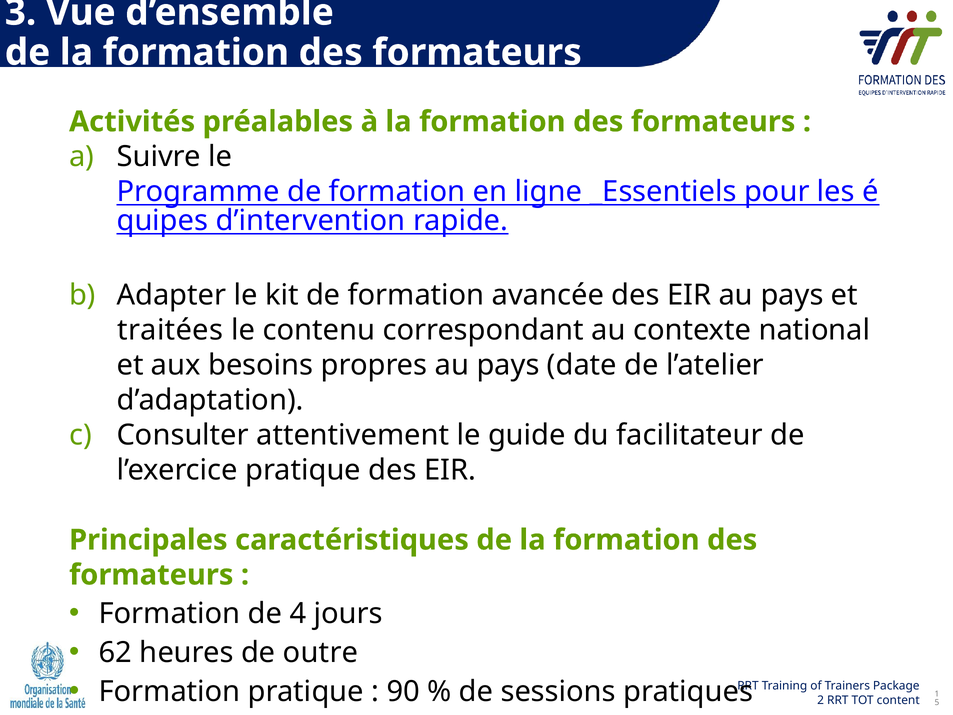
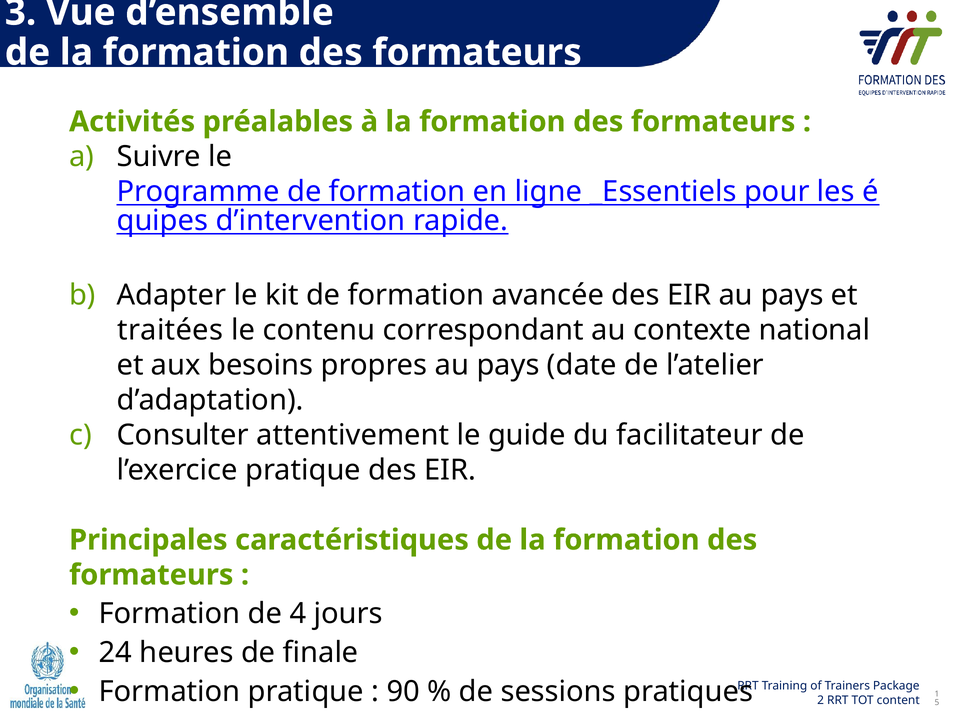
62: 62 -> 24 (115, 653)
outre: outre -> finale (321, 653)
